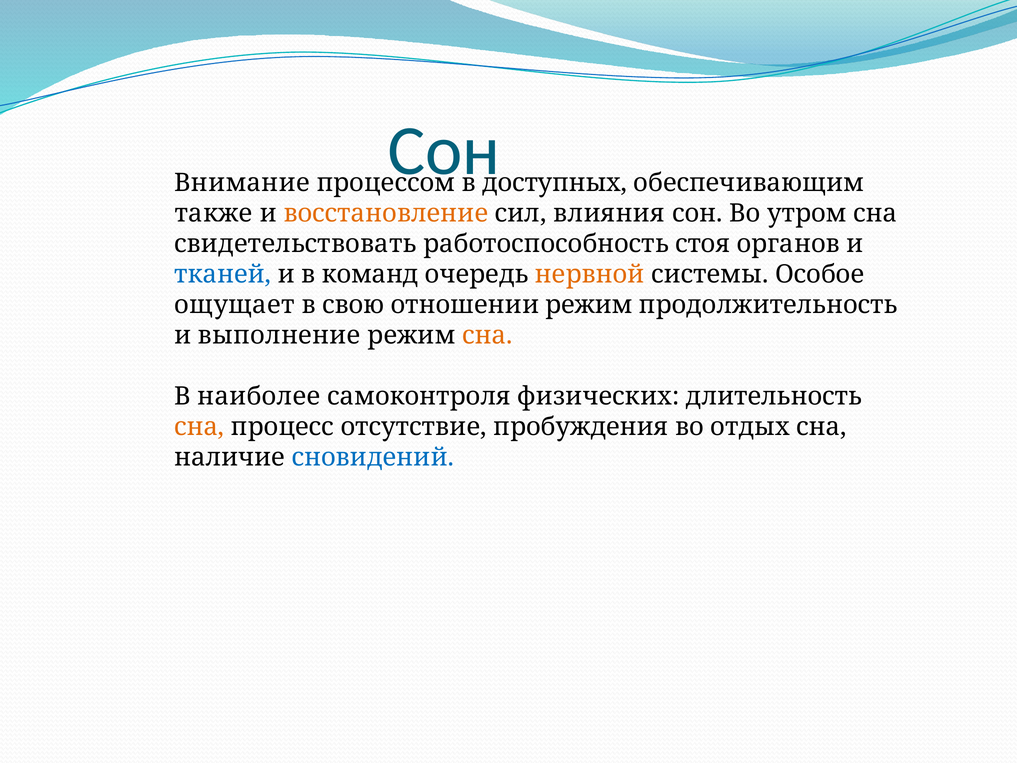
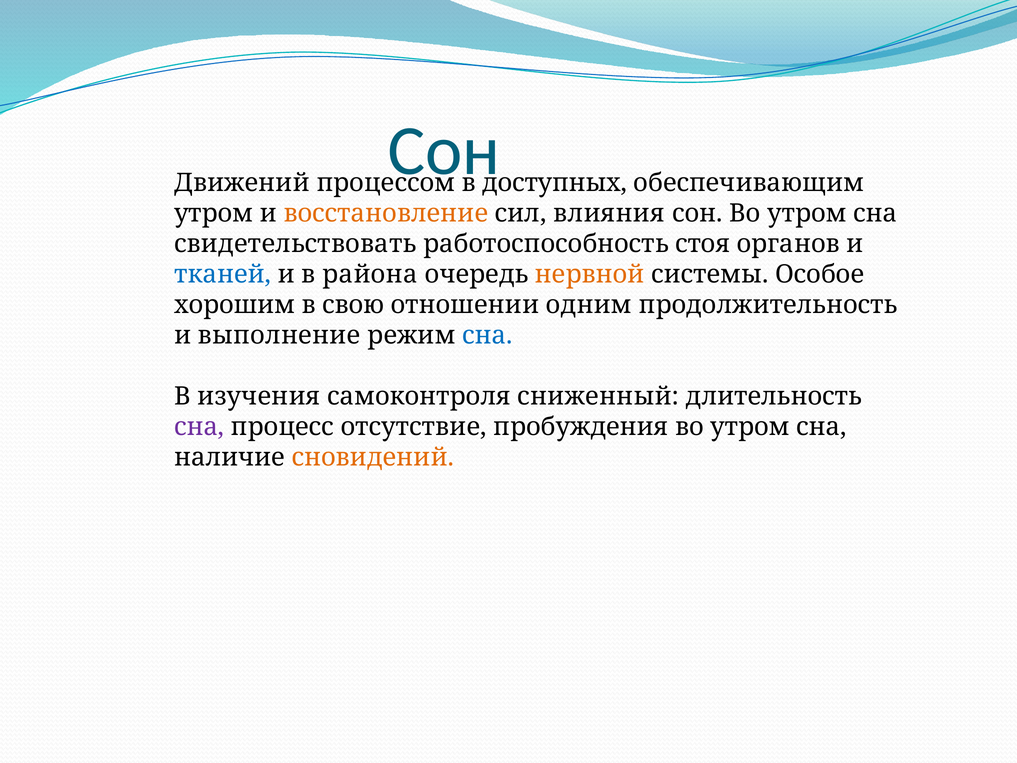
Внимание: Внимание -> Движений (242, 183)
также: также -> утром (214, 213)
команд: команд -> района (370, 274)
ощущает: ощущает -> хорошим (235, 305)
отношении режим: режим -> одним (589, 305)
сна colour: orange -> blue (487, 335)
наиболее: наиболее -> изучения (259, 396)
физических: физических -> сниженный (598, 396)
сна colour: orange -> purple (199, 427)
пробуждения во отдых: отдых -> утром (750, 427)
сновидений colour: blue -> orange (373, 457)
